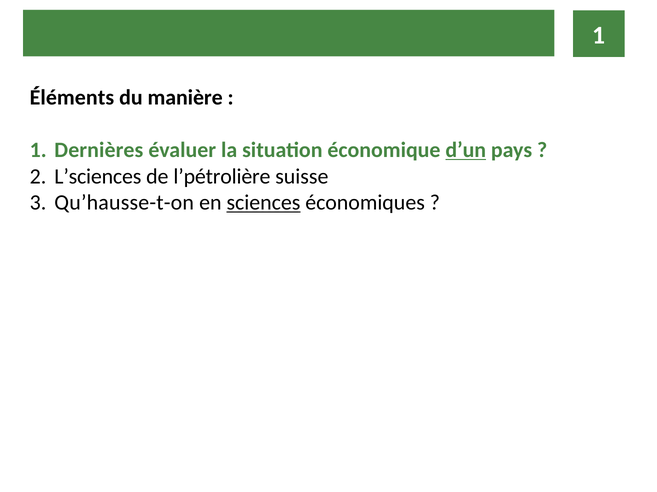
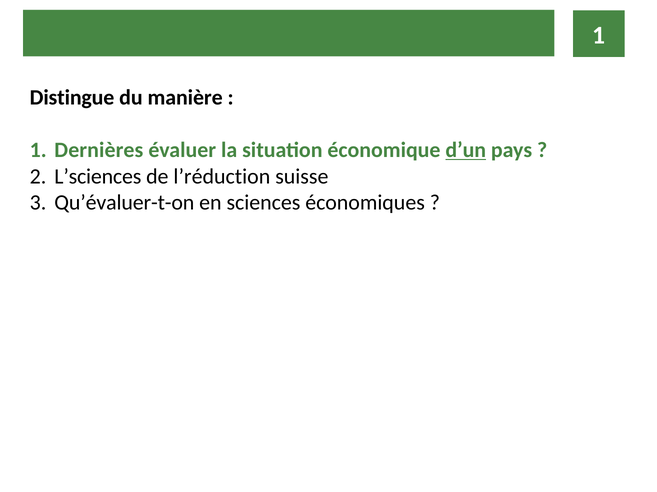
Éléments: Éléments -> Distingue (72, 98)
l’pétrolière: l’pétrolière -> l’réduction (222, 177)
Qu’hausse-t-on: Qu’hausse-t-on -> Qu’évaluer-t-on (124, 203)
sciences underline: present -> none (263, 203)
